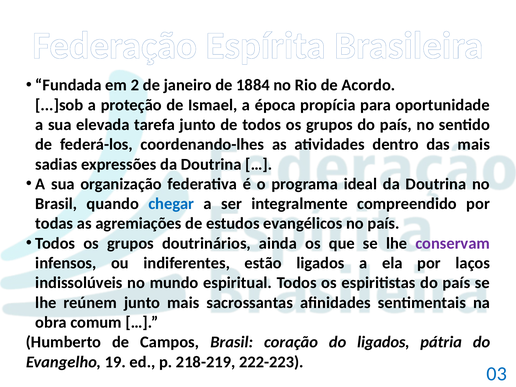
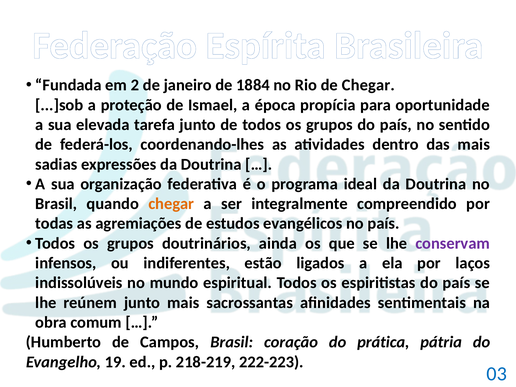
de Acordo: Acordo -> Chegar (368, 85)
chegar colour: blue -> orange (171, 204)
do ligados: ligados -> prática (383, 342)
